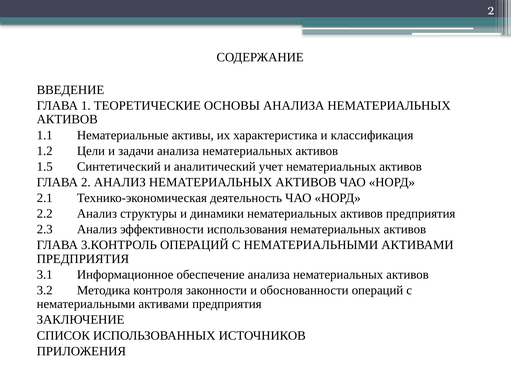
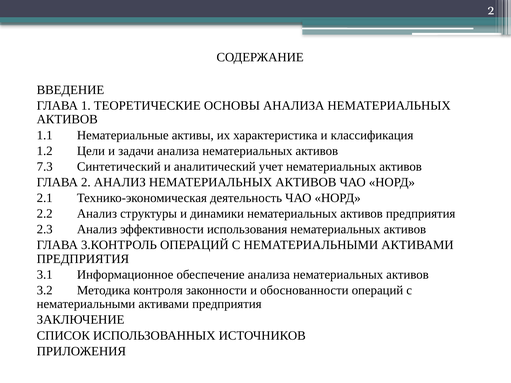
1.5: 1.5 -> 7.3 (45, 167)
